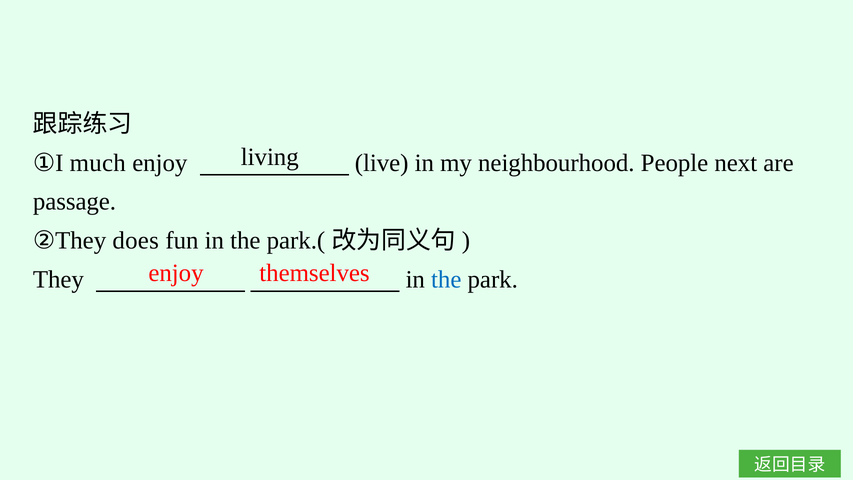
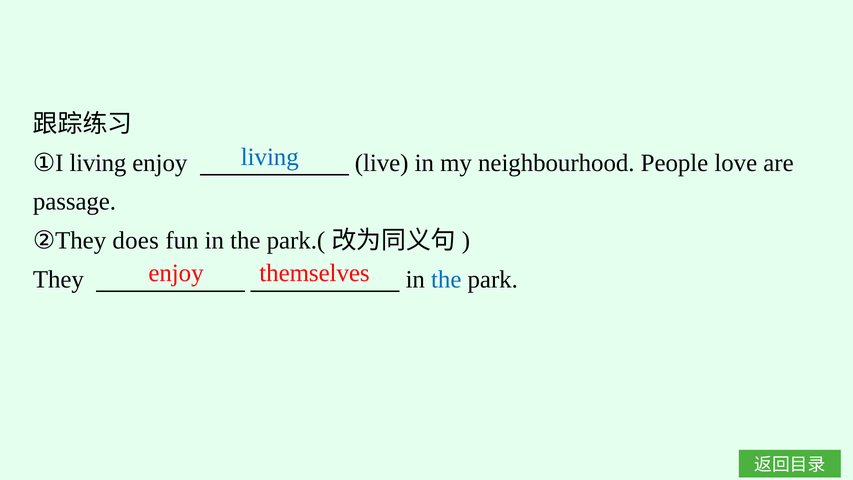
living colour: black -> blue (270, 157)
①I much: much -> living (98, 163)
next: next -> love (736, 163)
